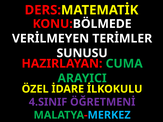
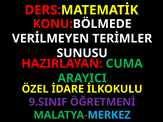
4.SINIF: 4.SINIF -> 9.SINIF (48, 102)
